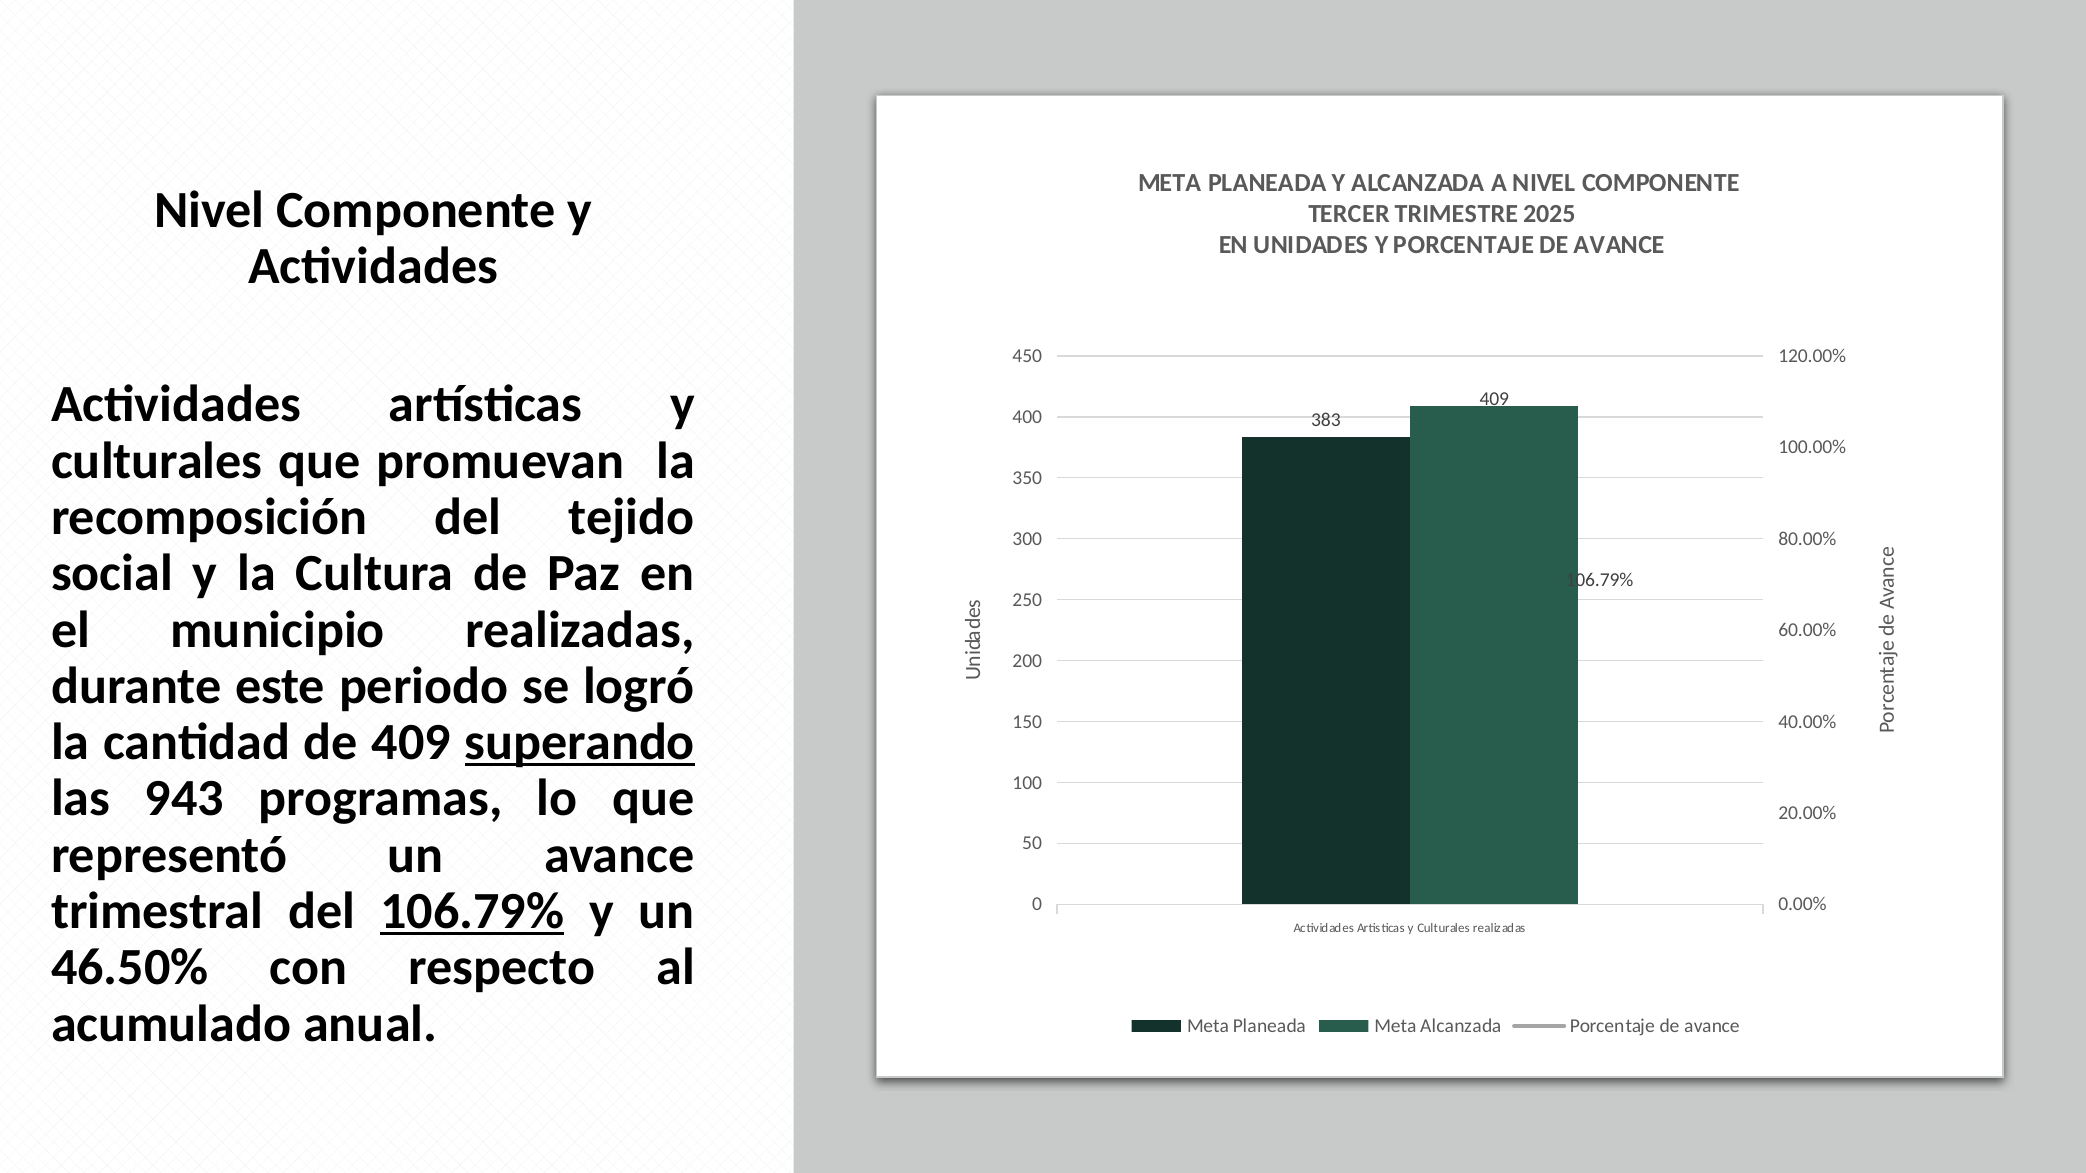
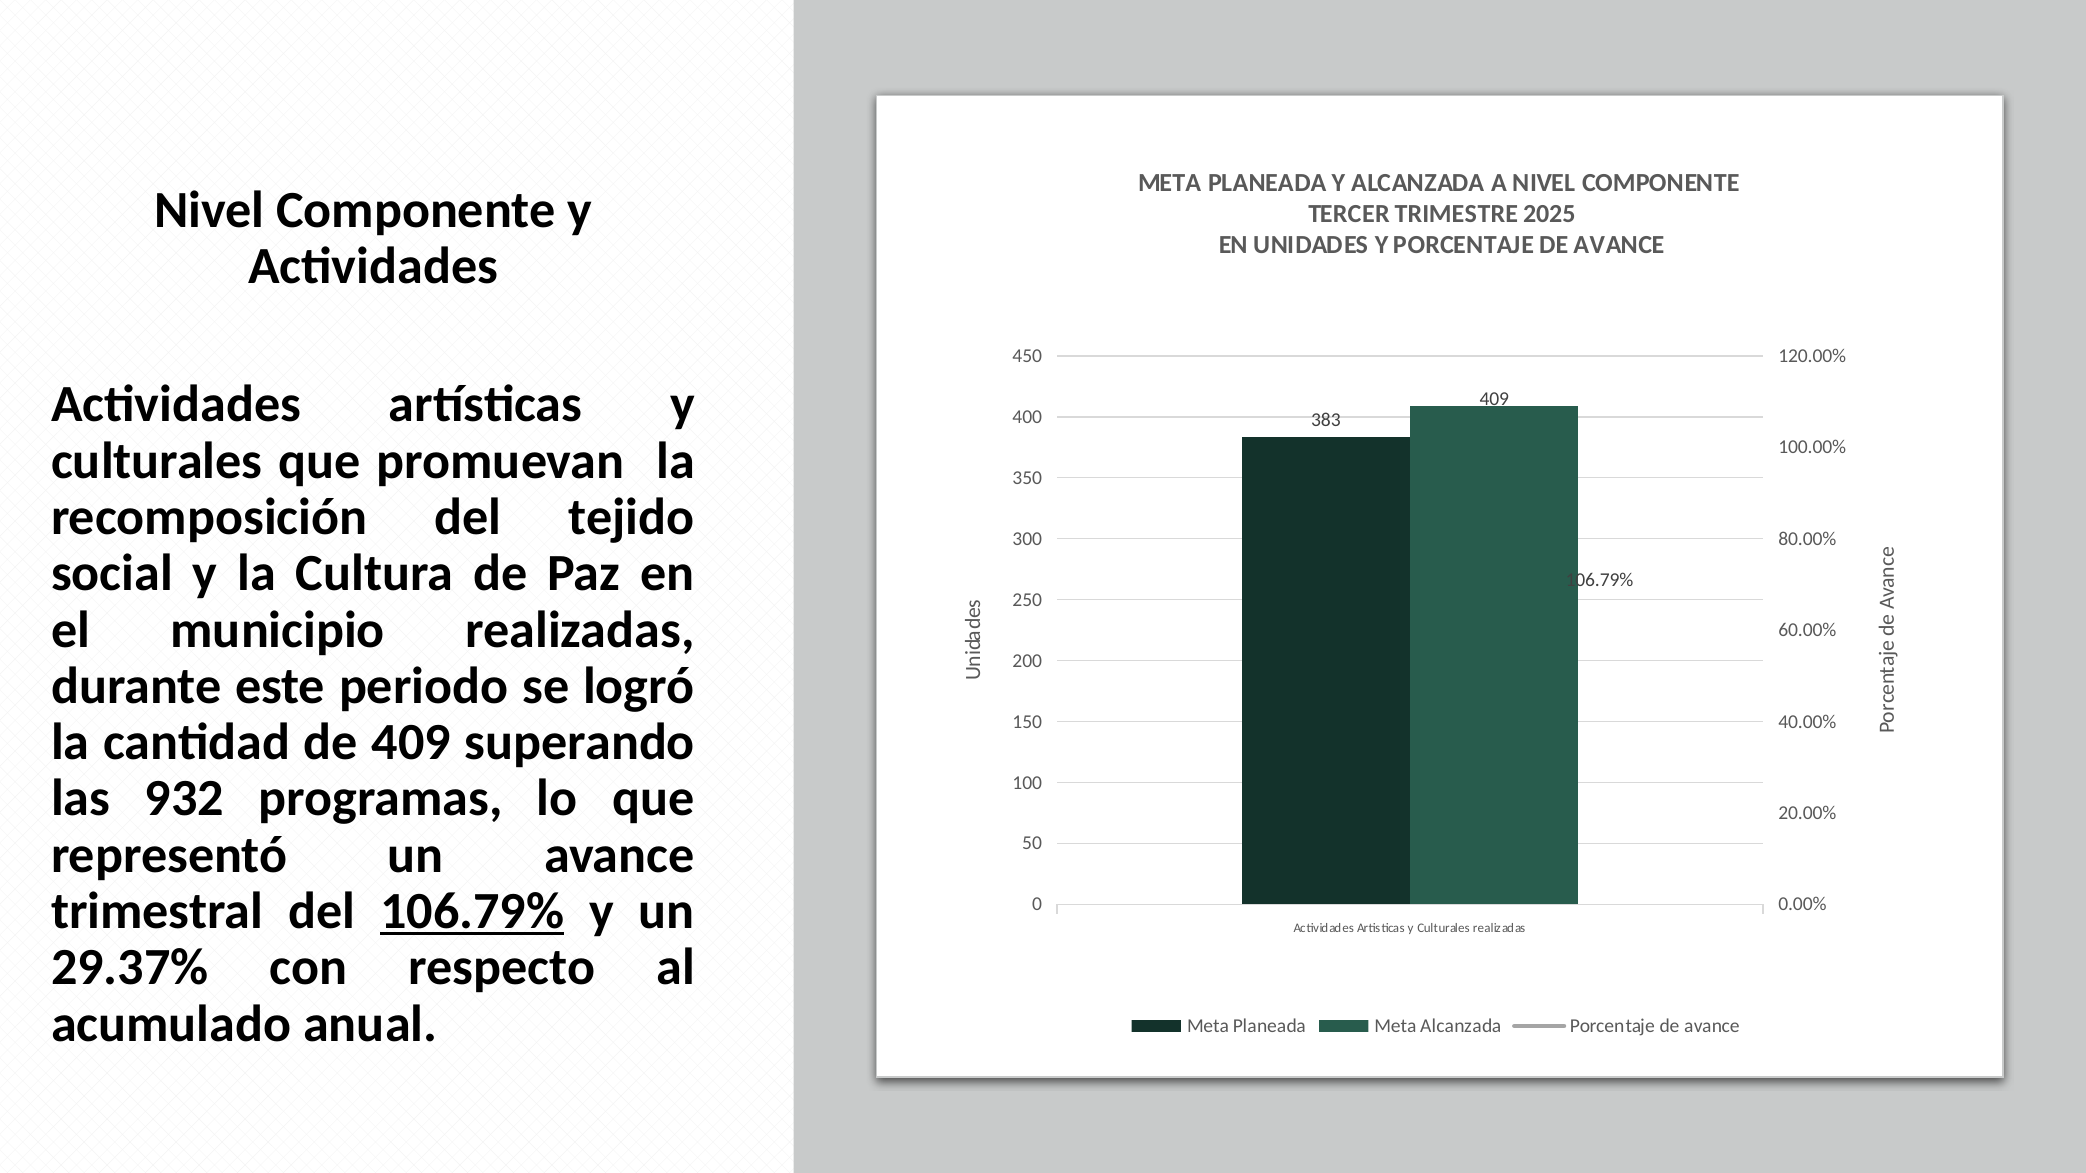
superando underline: present -> none (580, 743)
943: 943 -> 932 (184, 799)
46.50%: 46.50% -> 29.37% (130, 968)
